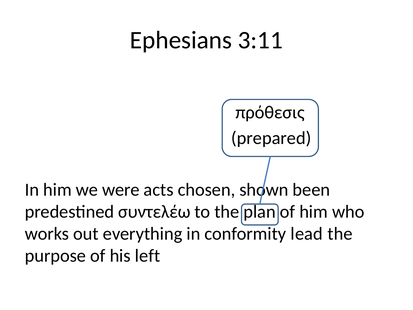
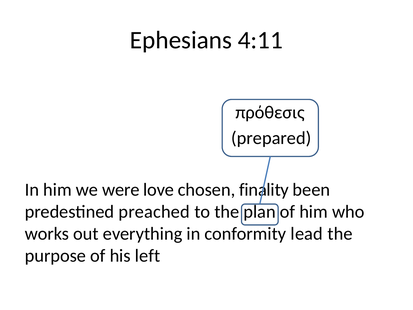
3:11: 3:11 -> 4:11 (260, 40)
acts: acts -> love (159, 190)
shown: shown -> finality (264, 190)
συντελέω: συντελέω -> preached (154, 212)
